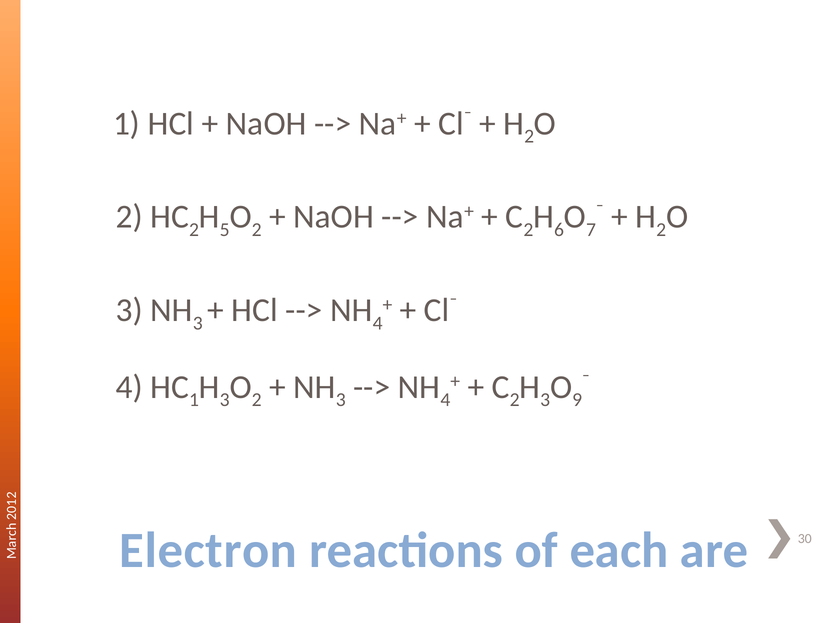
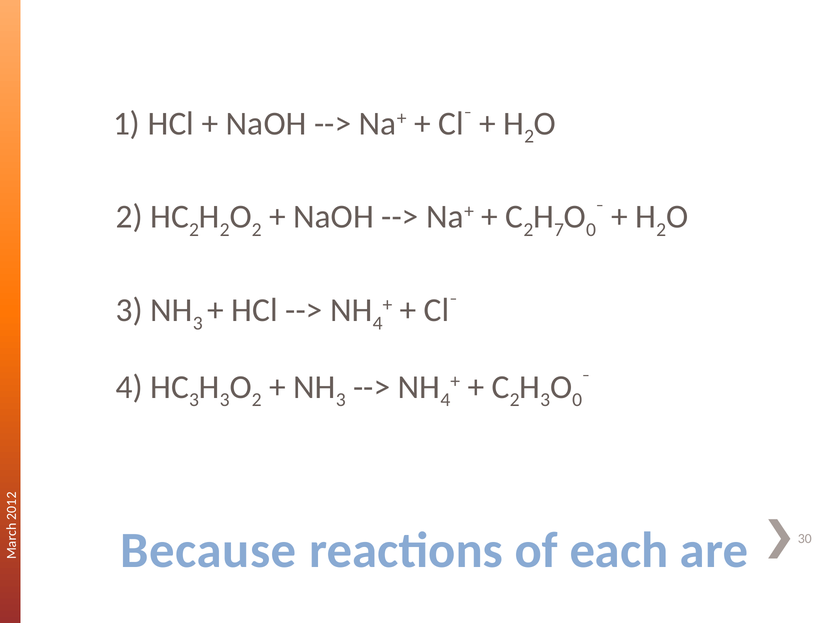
5: 5 -> 2 (225, 230)
6: 6 -> 7 (559, 230)
7: 7 -> 0 (591, 230)
1: 1 -> 3 (194, 400)
9: 9 -> 0 (577, 400)
Electron: Electron -> Because (208, 551)
